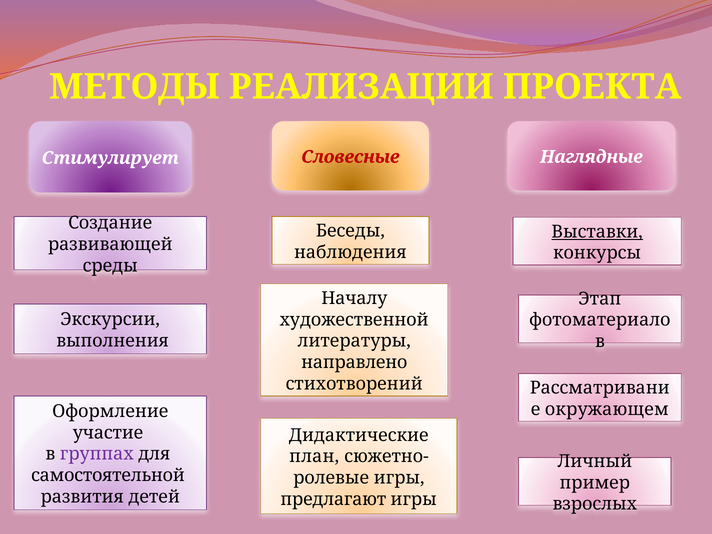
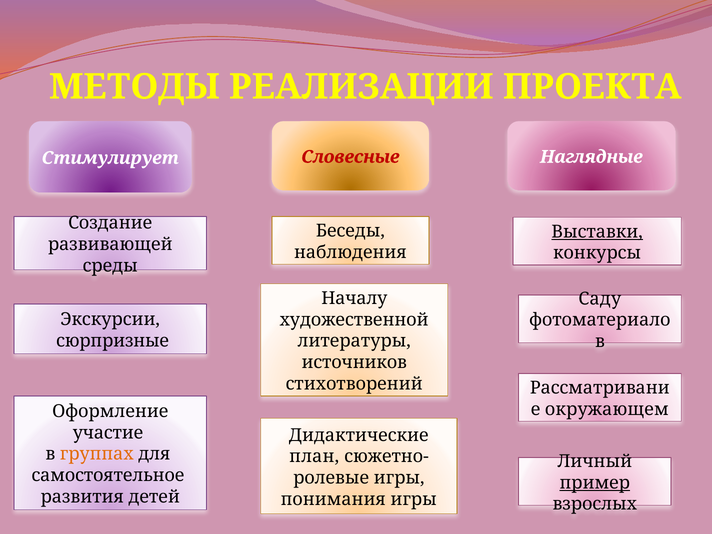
Этап: Этап -> Саду (600, 299)
выполнения: выполнения -> сюрпризные (113, 341)
направлено: направлено -> источников (354, 362)
группах colour: purple -> orange (97, 454)
самостоятельной: самостоятельной -> самостоятельное (108, 475)
пример underline: none -> present (595, 483)
предлагают: предлагают -> понимания (333, 499)
